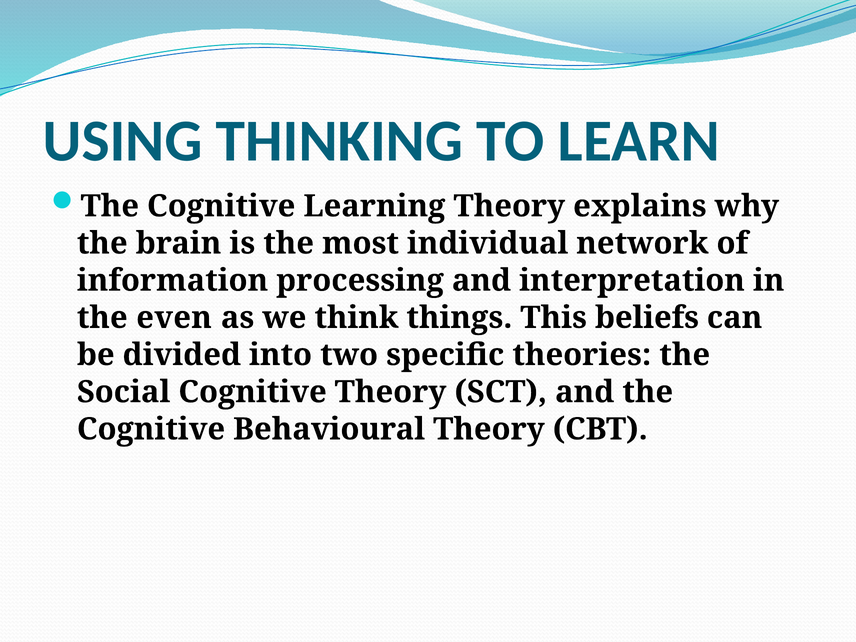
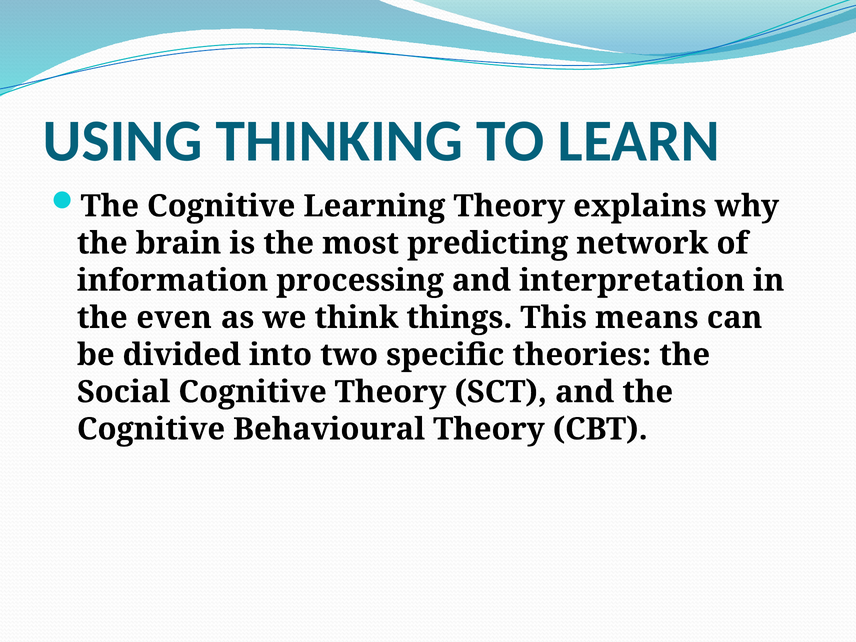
individual: individual -> predicting (488, 243)
beliefs: beliefs -> means (647, 318)
